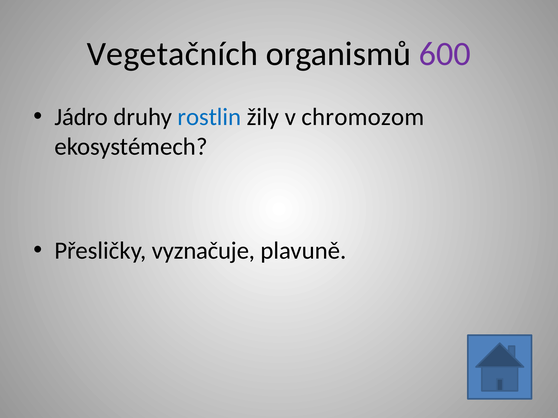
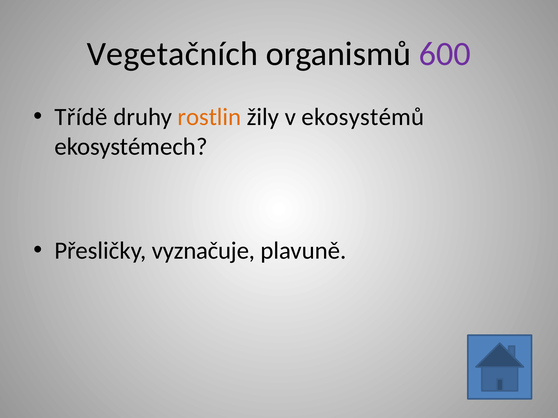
Jádro: Jádro -> Třídě (81, 117)
rostlin colour: blue -> orange (209, 117)
chromozom: chromozom -> ekosystémů (363, 117)
